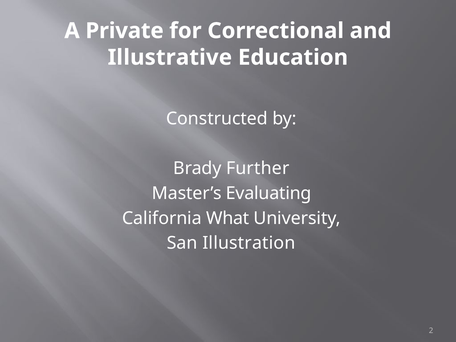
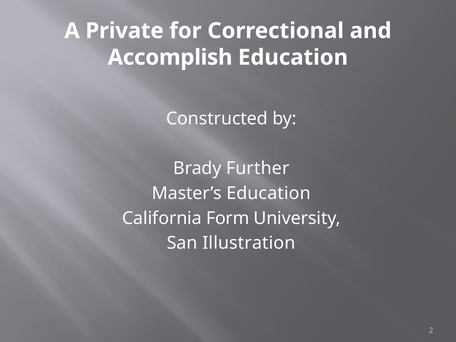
Illustrative: Illustrative -> Accomplish (170, 57)
Master’s Evaluating: Evaluating -> Education (269, 193)
What: What -> Form (228, 218)
